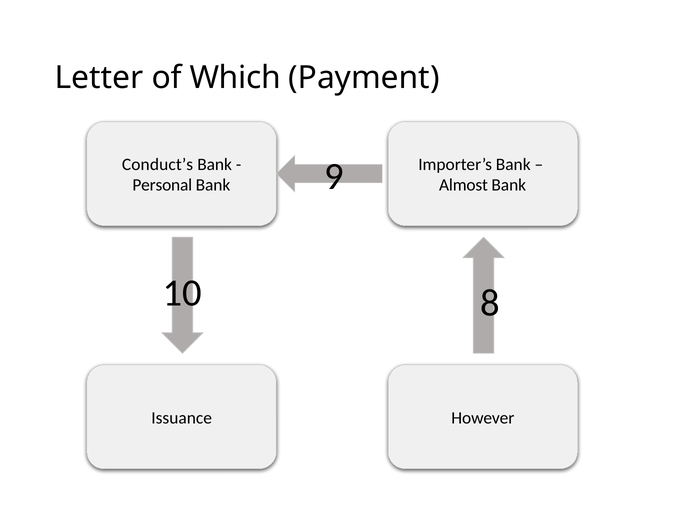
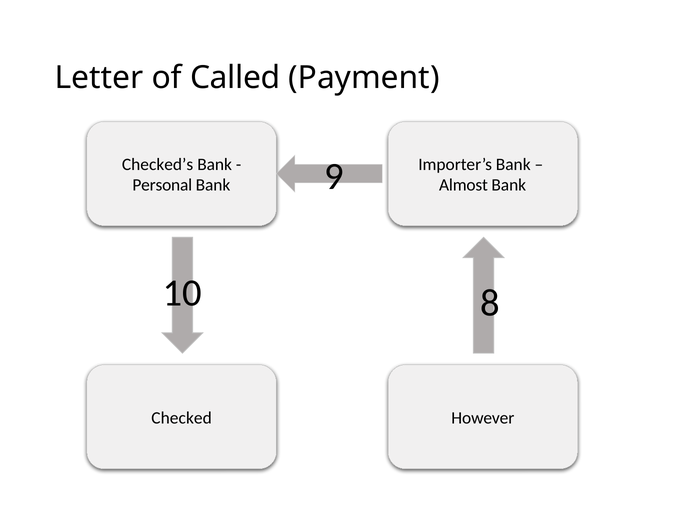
Which: Which -> Called (235, 78)
Conduct’s: Conduct’s -> Checked’s (158, 164)
Issuance: Issuance -> Checked (182, 418)
